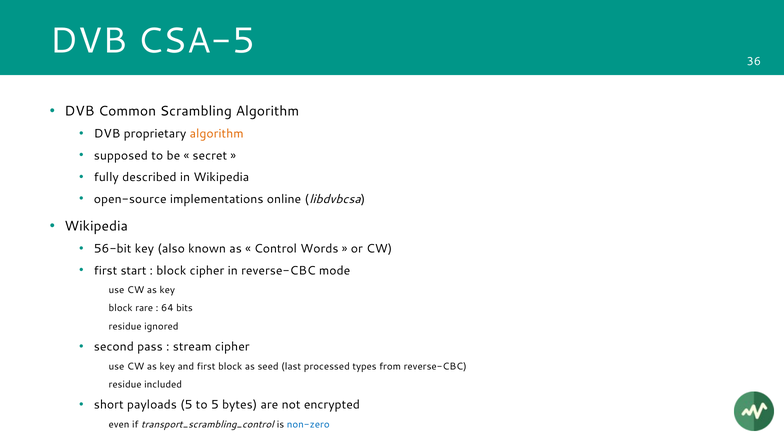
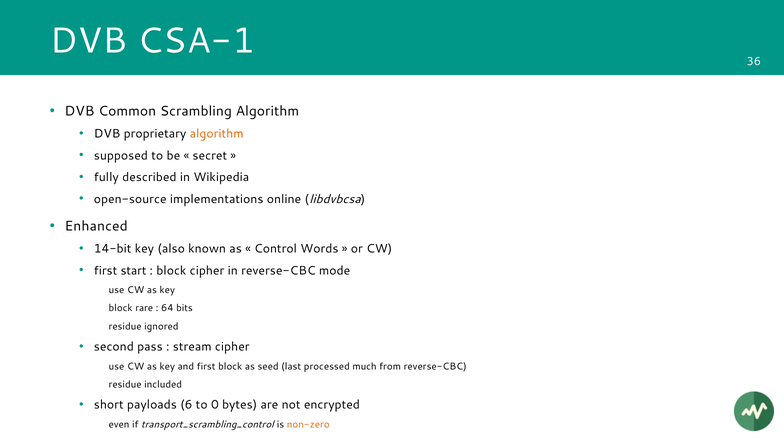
CSA-5: CSA-5 -> CSA-1 (196, 41)
Wikipedia: Wikipedia -> Enhanced (96, 226)
56-bit: 56-bit -> 14-bit (113, 249)
types: types -> much (365, 366)
payloads 5: 5 -> 6 (186, 405)
to 5: 5 -> 0 (215, 405)
non-zero colour: blue -> orange (308, 424)
